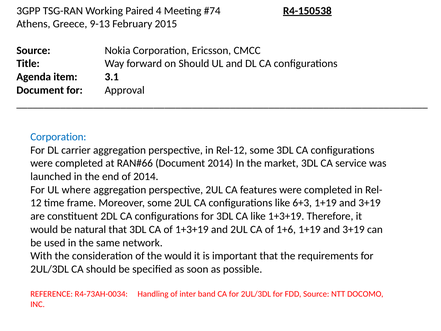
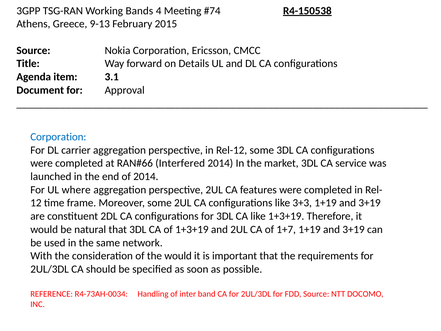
Paired: Paired -> Bands (139, 11)
on Should: Should -> Details (194, 64)
Document: Document -> Interfered (180, 163)
6+3: 6+3 -> 3+3 (302, 203)
1+6: 1+6 -> 1+7 (286, 229)
